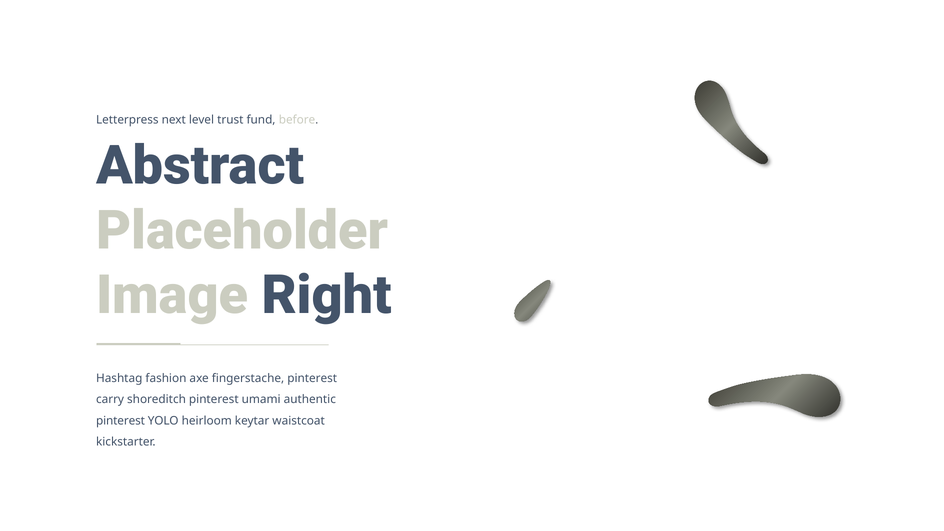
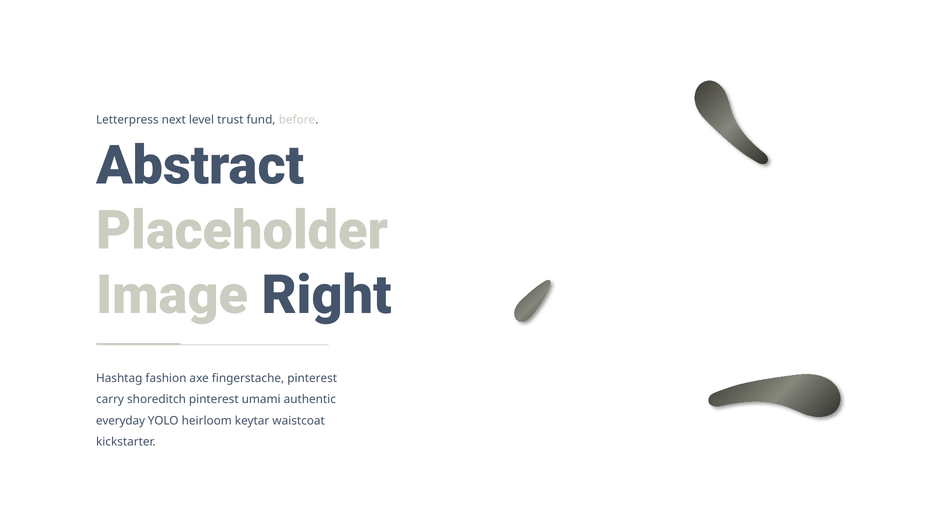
pinterest: pinterest -> everyday (120, 421)
